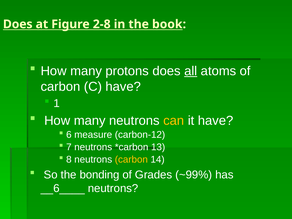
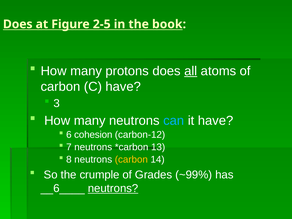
2-8: 2-8 -> 2-5 (102, 24)
1: 1 -> 3 (57, 103)
can colour: yellow -> light blue (174, 121)
measure: measure -> cohesion (93, 135)
bonding: bonding -> crumple (100, 175)
neutrons underline: none -> present (113, 188)
